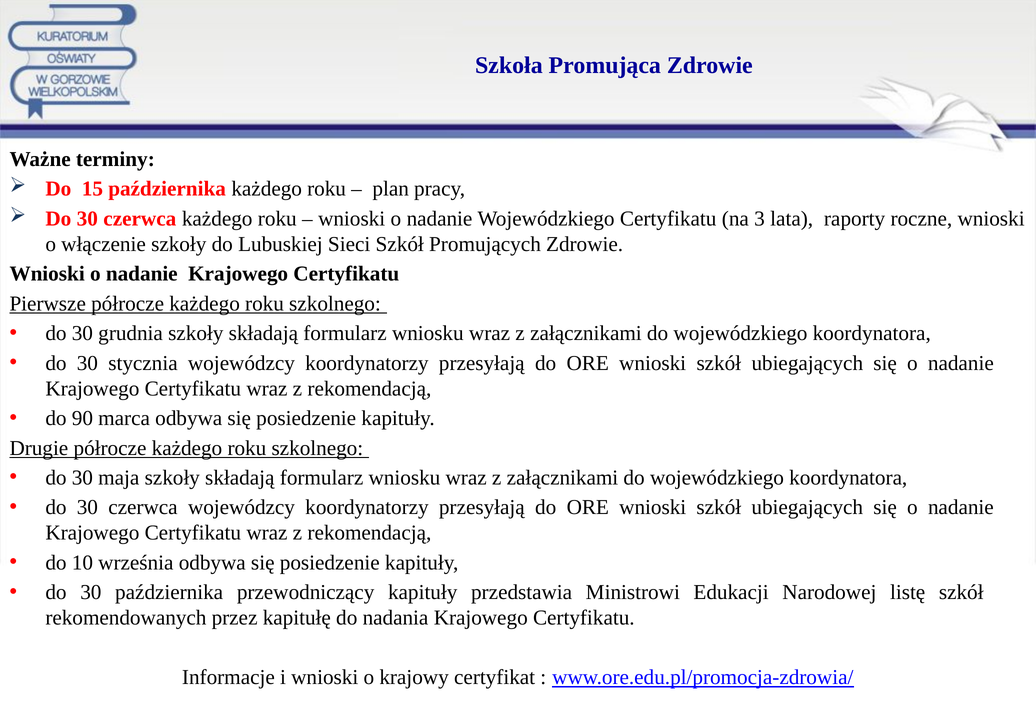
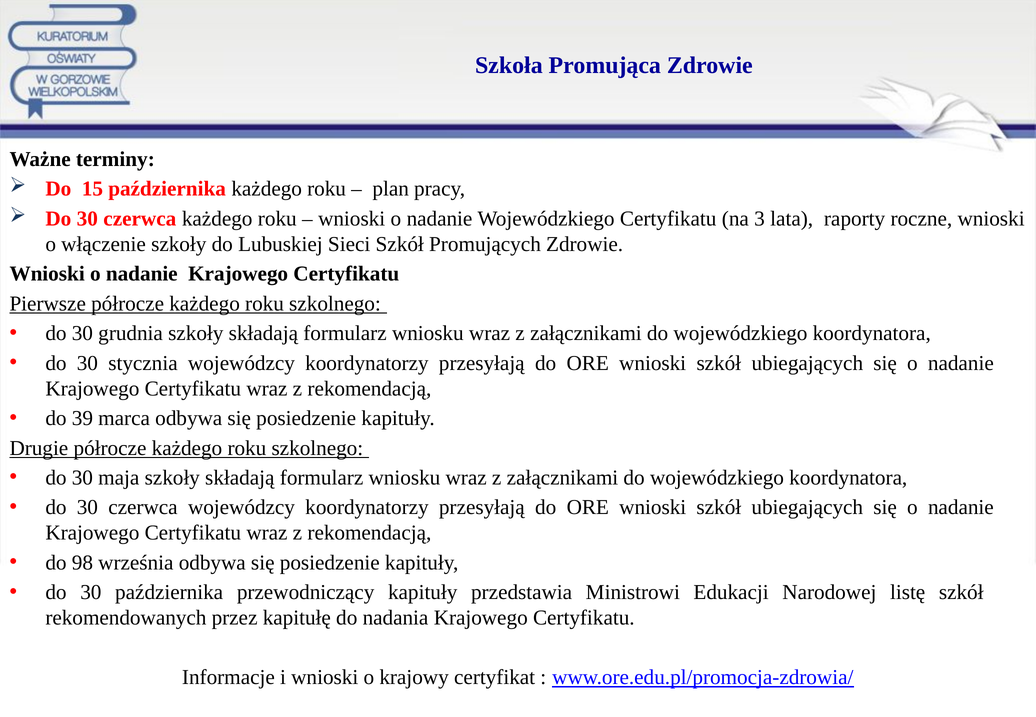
90: 90 -> 39 (82, 418)
10: 10 -> 98 (82, 563)
